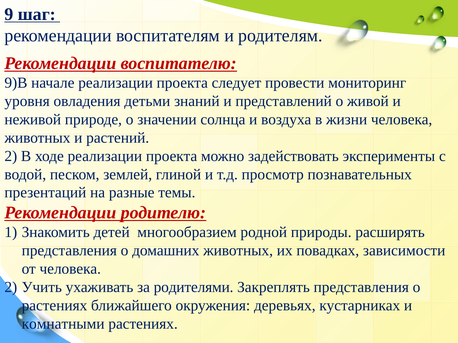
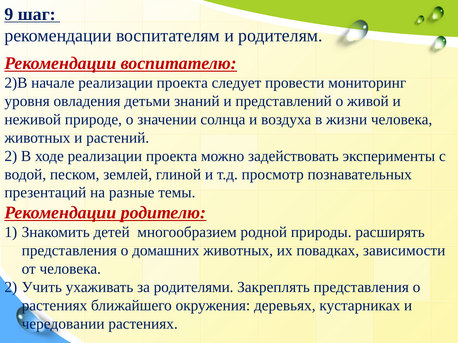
9)В: 9)В -> 2)В (16, 83)
комнатными: комнатными -> чередовании (63, 324)
